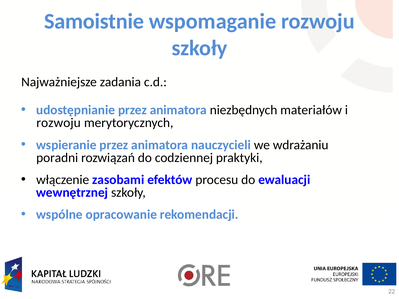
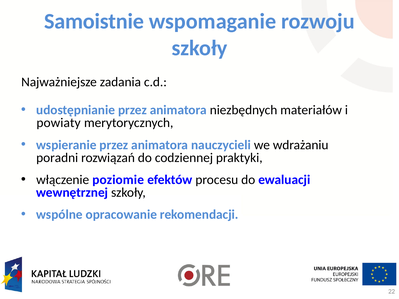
rozwoju: rozwoju -> powiaty (59, 123)
zasobami: zasobami -> poziomie (118, 180)
